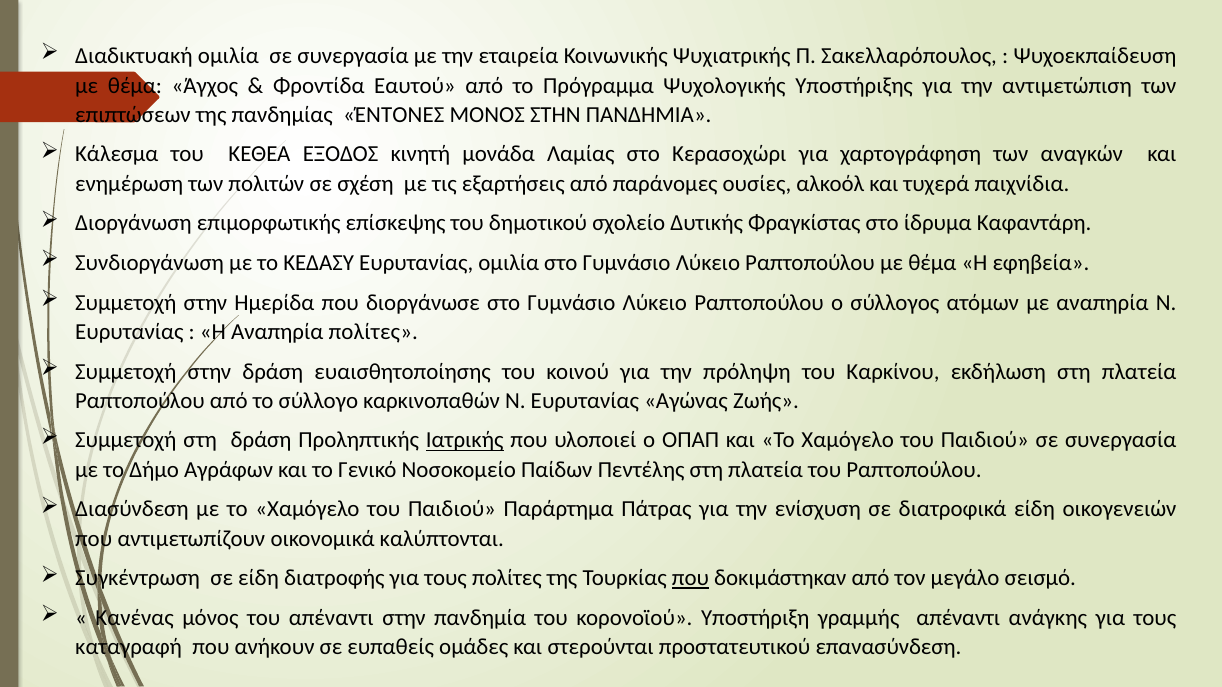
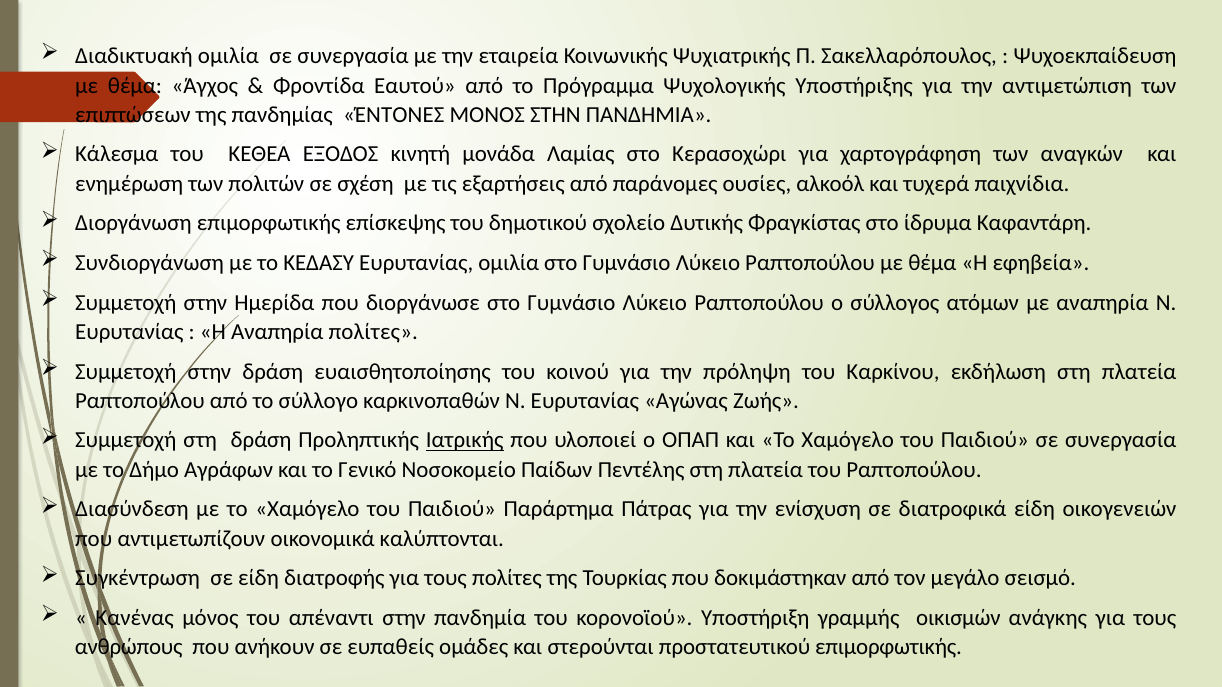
που underline: present -> none (690, 579)
γραμμής απέναντι: απέναντι -> οικισμών (958, 618)
καταγραφή: καταγραφή -> ανθρώπους (129, 648)
προστατευτικού επανασύνδεση: επανασύνδεση -> επιμορφωτικής (889, 648)
